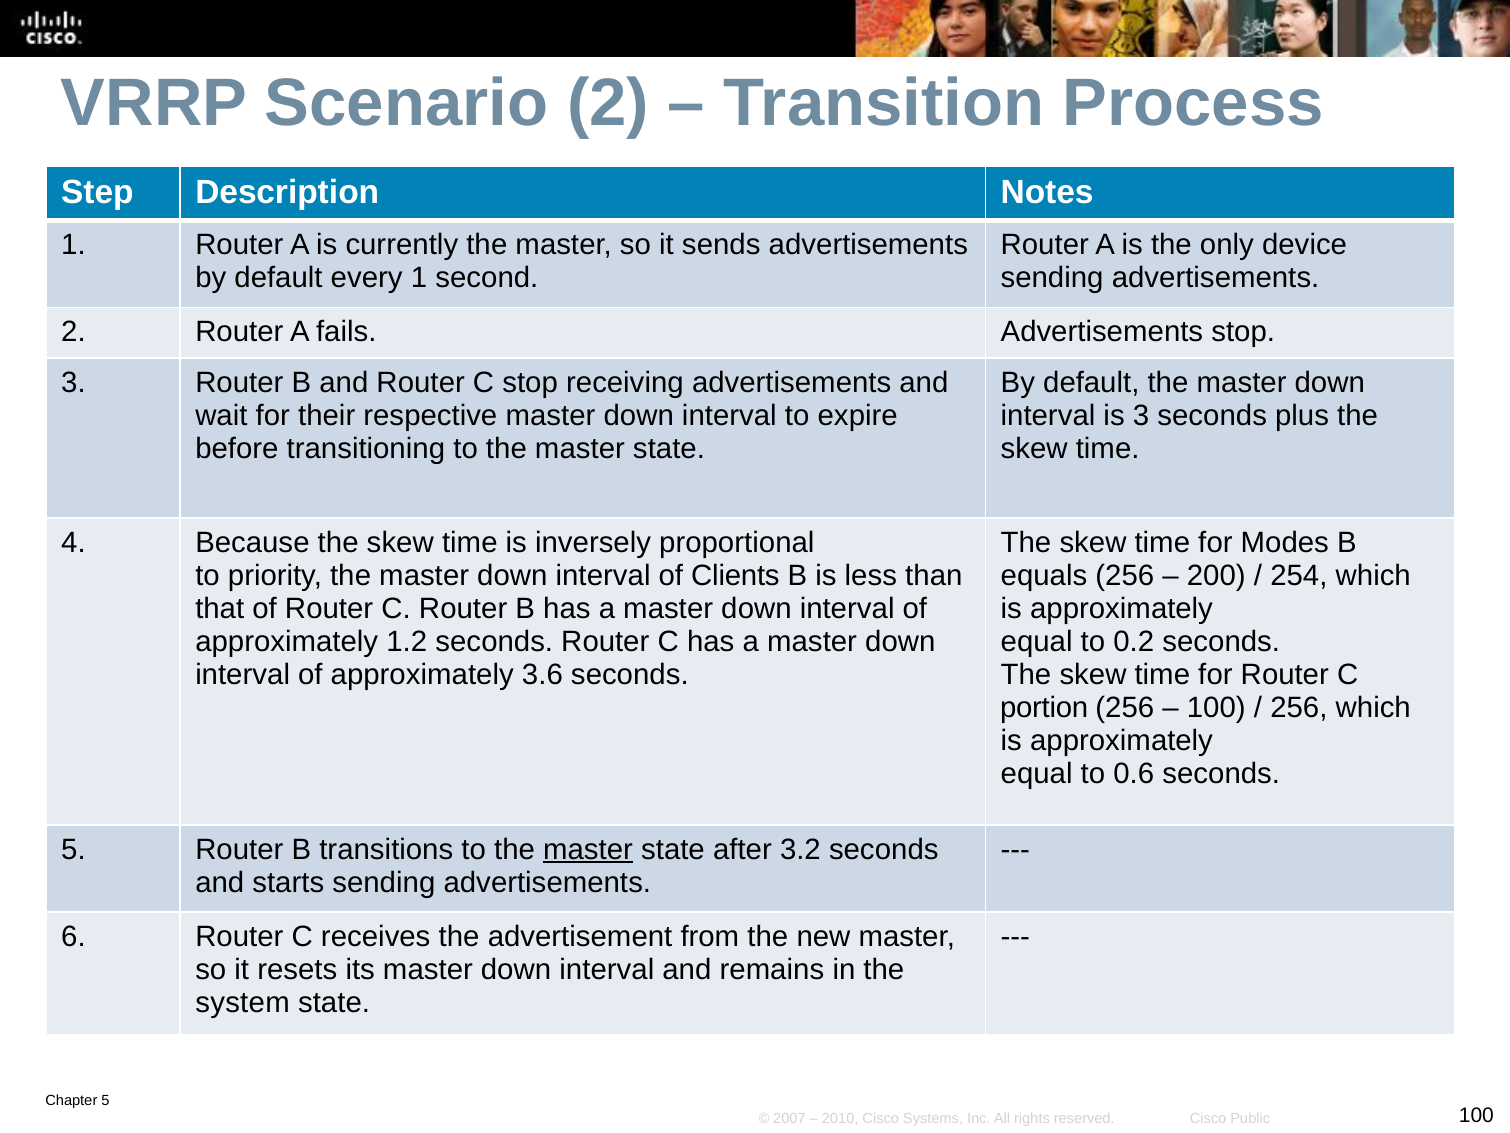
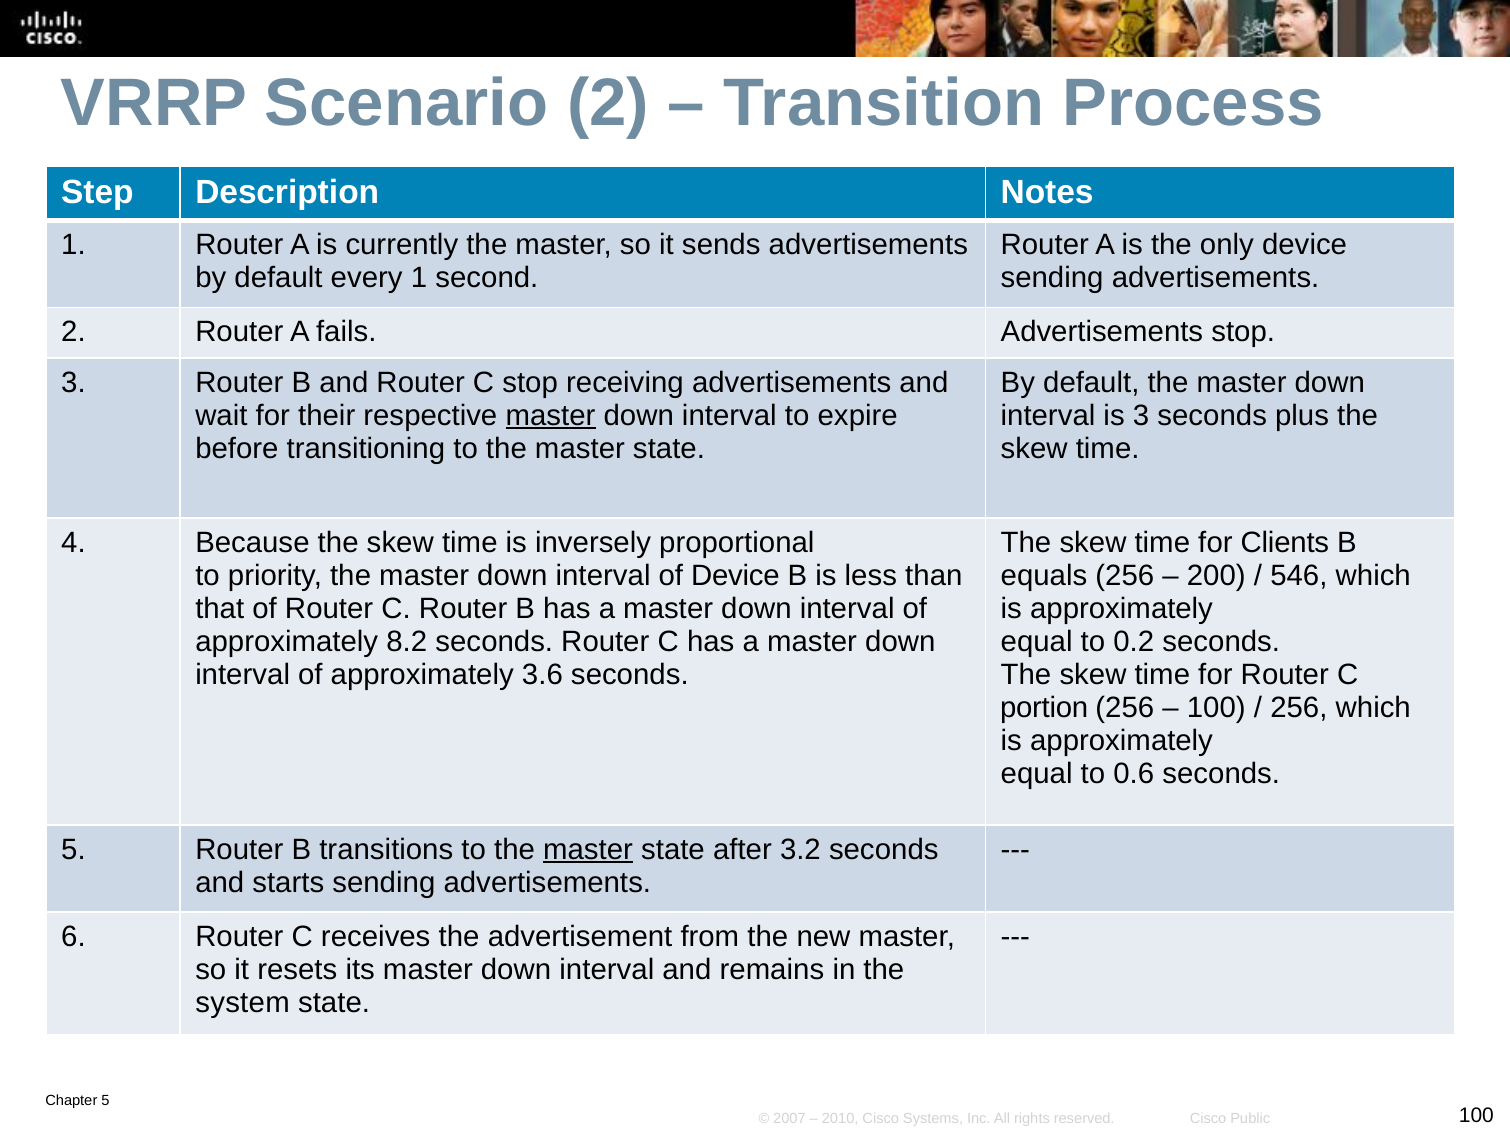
master underline: none -> present (551, 415)
Modes: Modes -> Clients (1285, 542)
of Clients: Clients -> Device (735, 575)
254: 254 -> 546 (1299, 575)
1.2: 1.2 -> 8.2 (407, 641)
